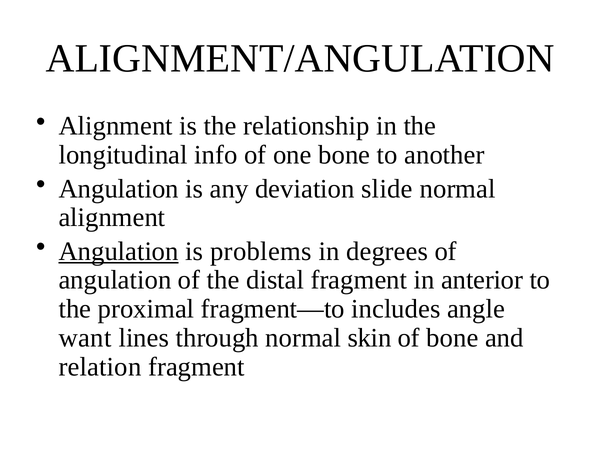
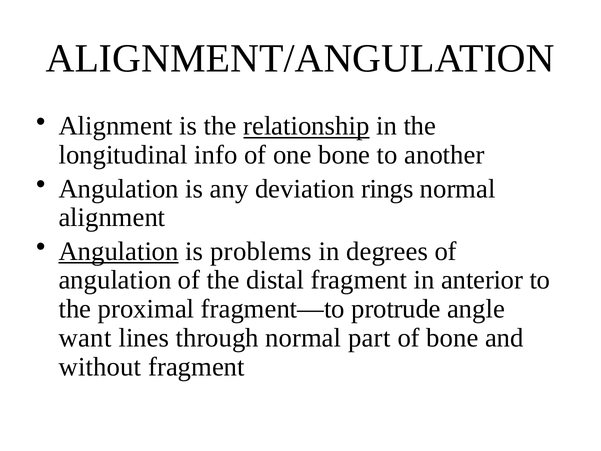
relationship underline: none -> present (306, 126)
slide: slide -> rings (387, 189)
includes: includes -> protrude (396, 309)
skin: skin -> part (369, 338)
relation: relation -> without (100, 367)
